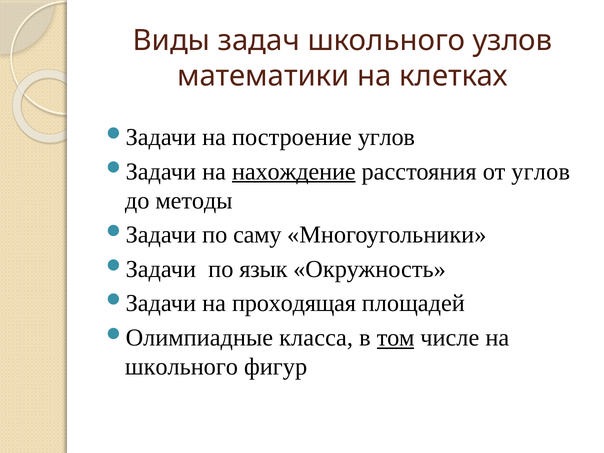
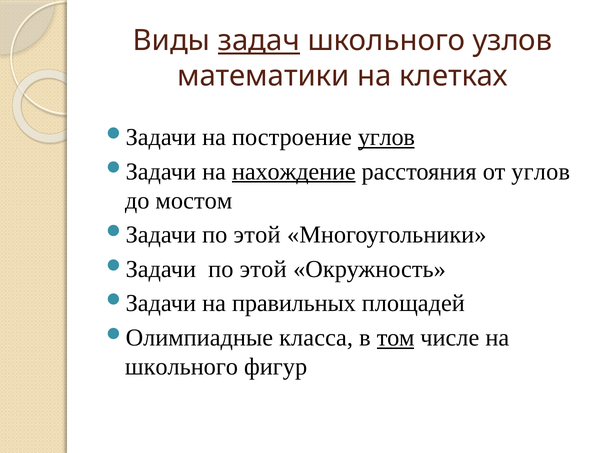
задач underline: none -> present (259, 41)
углов underline: none -> present (386, 137)
методы: методы -> мостом (194, 201)
саму: саму -> этой (257, 235)
язык: язык -> этой (263, 269)
проходящая: проходящая -> правильных (294, 303)
